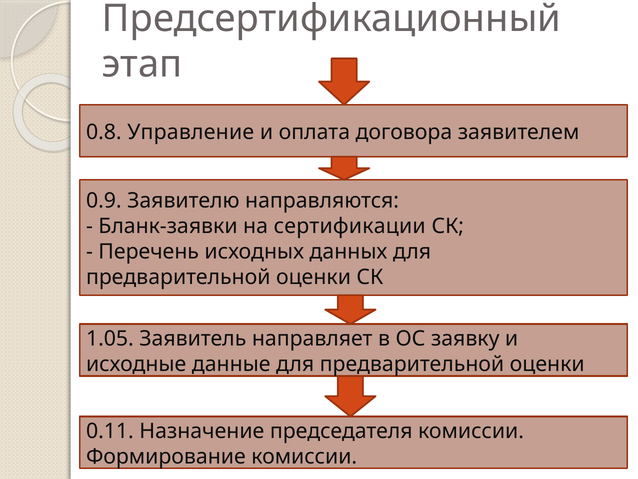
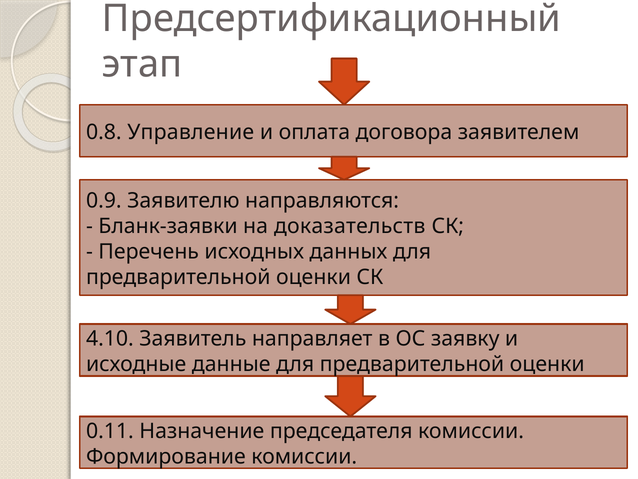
сертификации: сертификации -> доказательств (350, 226)
1.05: 1.05 -> 4.10 (110, 338)
